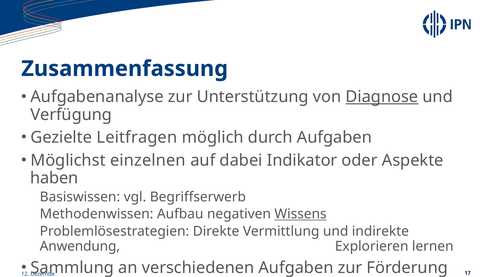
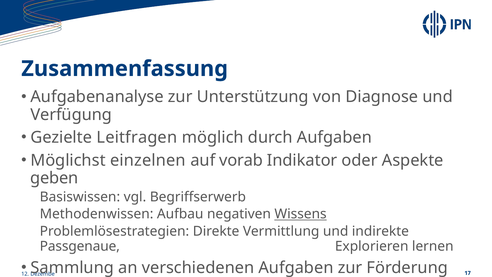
Diagnose underline: present -> none (382, 97)
dabei: dabei -> vorab (241, 160)
haben: haben -> geben (54, 178)
Anwendung: Anwendung -> Passgenaue (80, 246)
